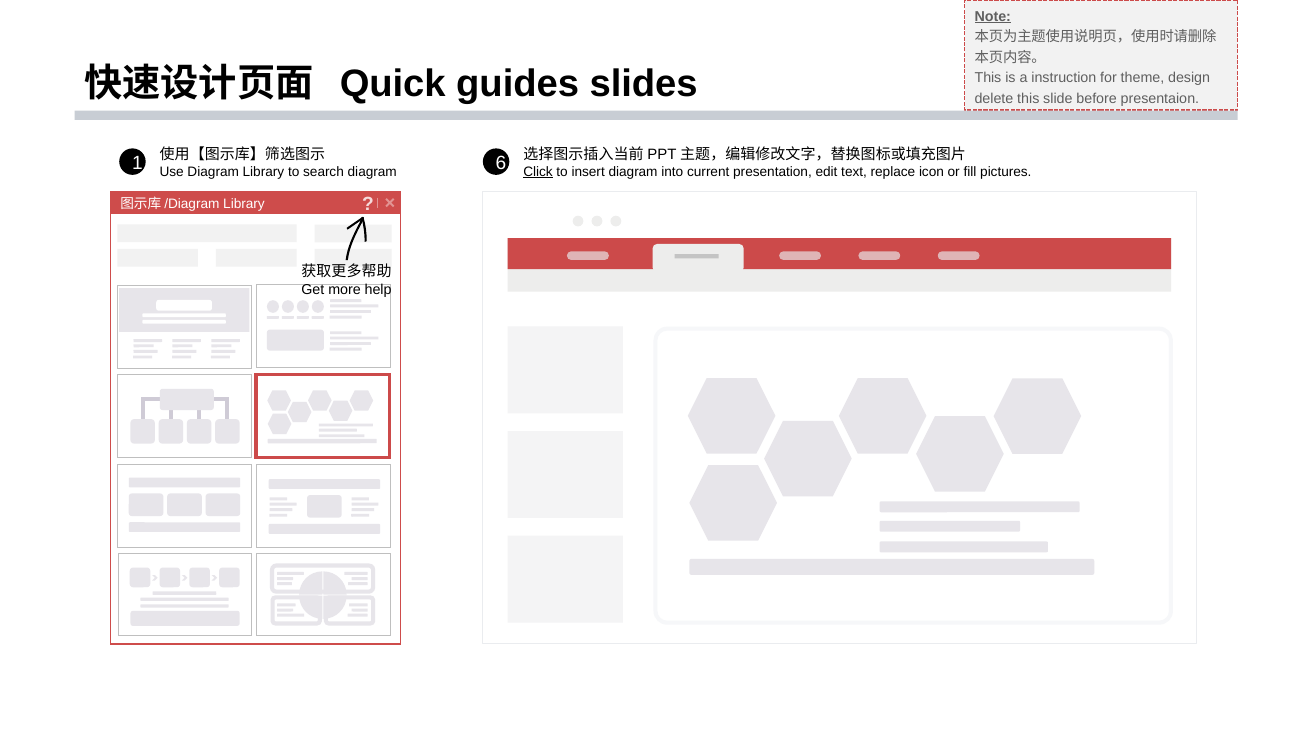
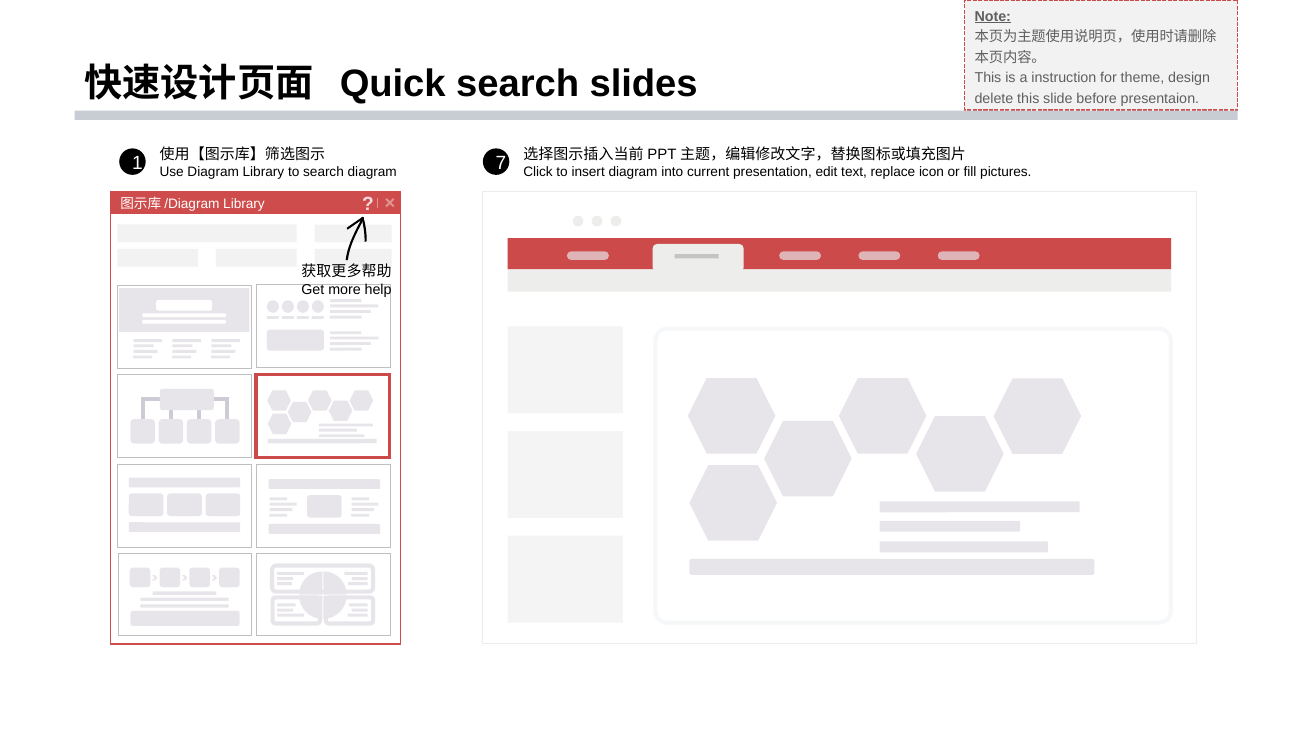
Quick guides: guides -> search (518, 84)
6: 6 -> 7 (501, 163)
Click underline: present -> none (538, 172)
